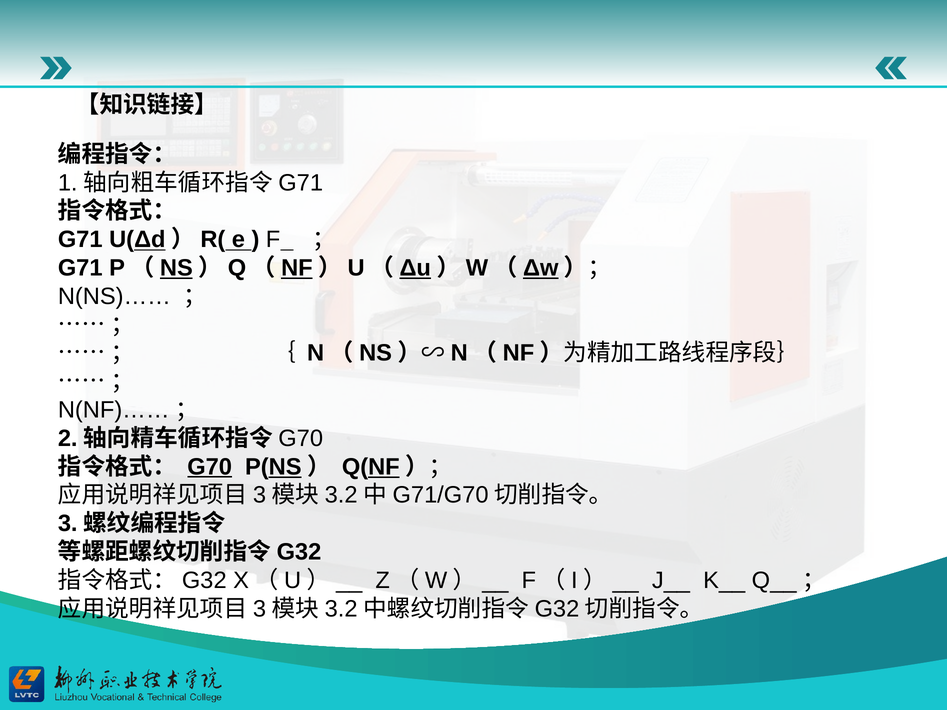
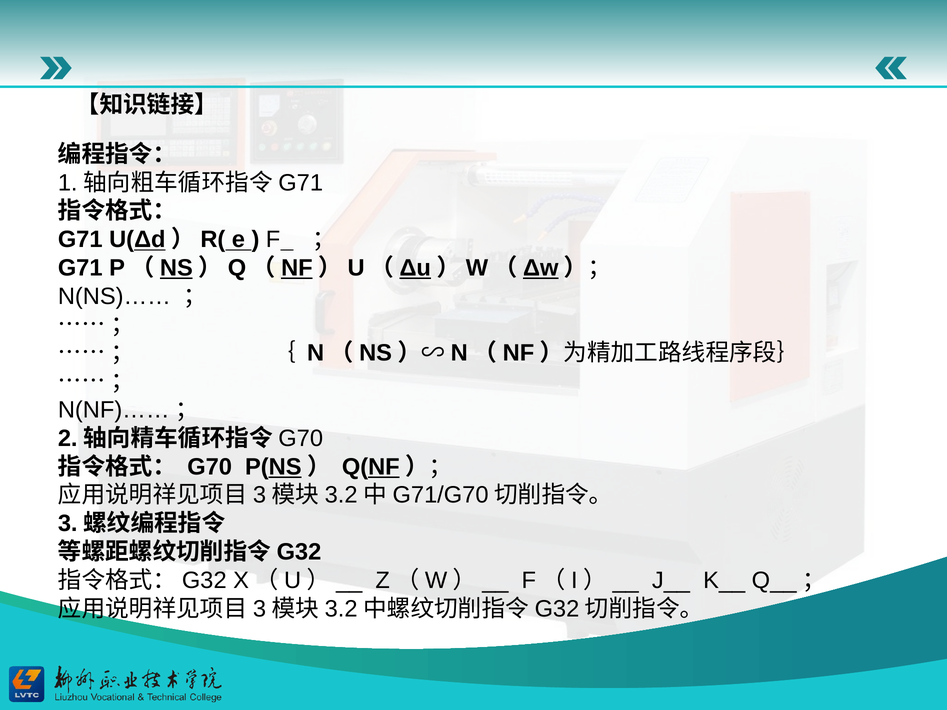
G70 underline: present -> none (210, 467)
